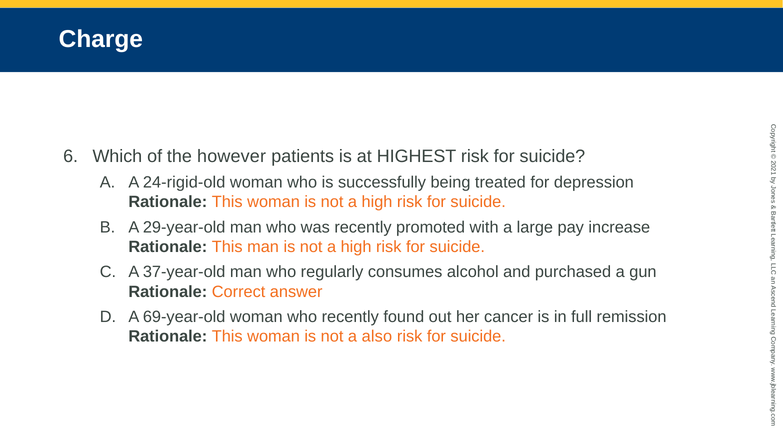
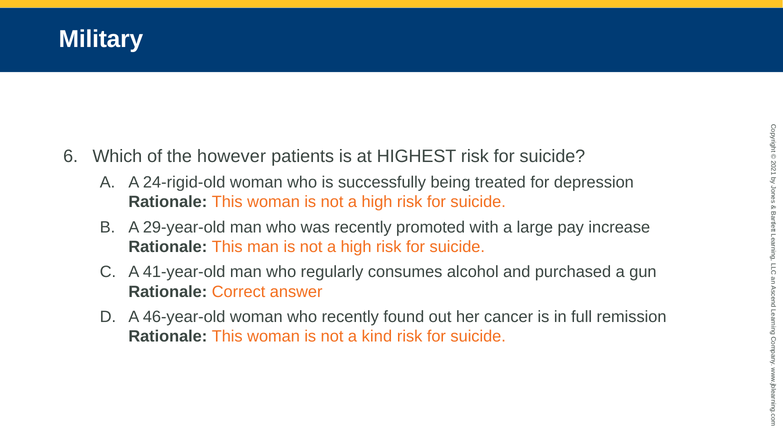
Charge: Charge -> Military (101, 39)
37-year-old: 37-year-old -> 41-year-old (184, 272)
69-year-old: 69-year-old -> 46-year-old (184, 317)
also: also -> kind (377, 337)
